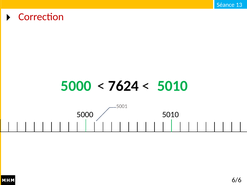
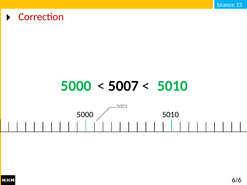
7624: 7624 -> 5007 (123, 86)
